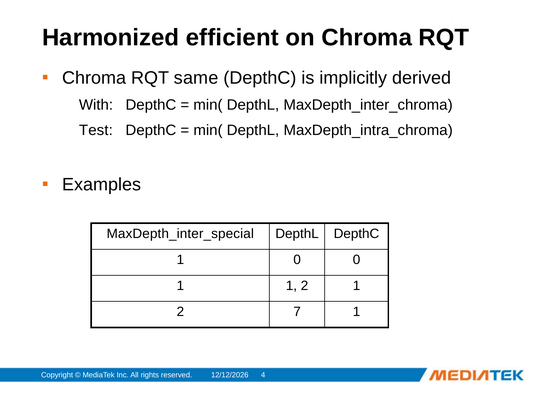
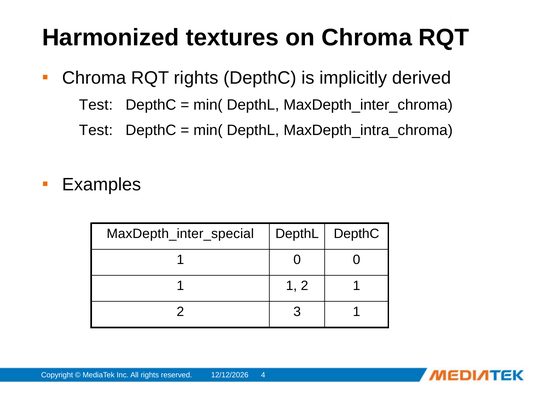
efficient: efficient -> textures (232, 38)
RQT same: same -> rights (196, 78)
With: With -> Test (96, 105)
7: 7 -> 3 (297, 312)
